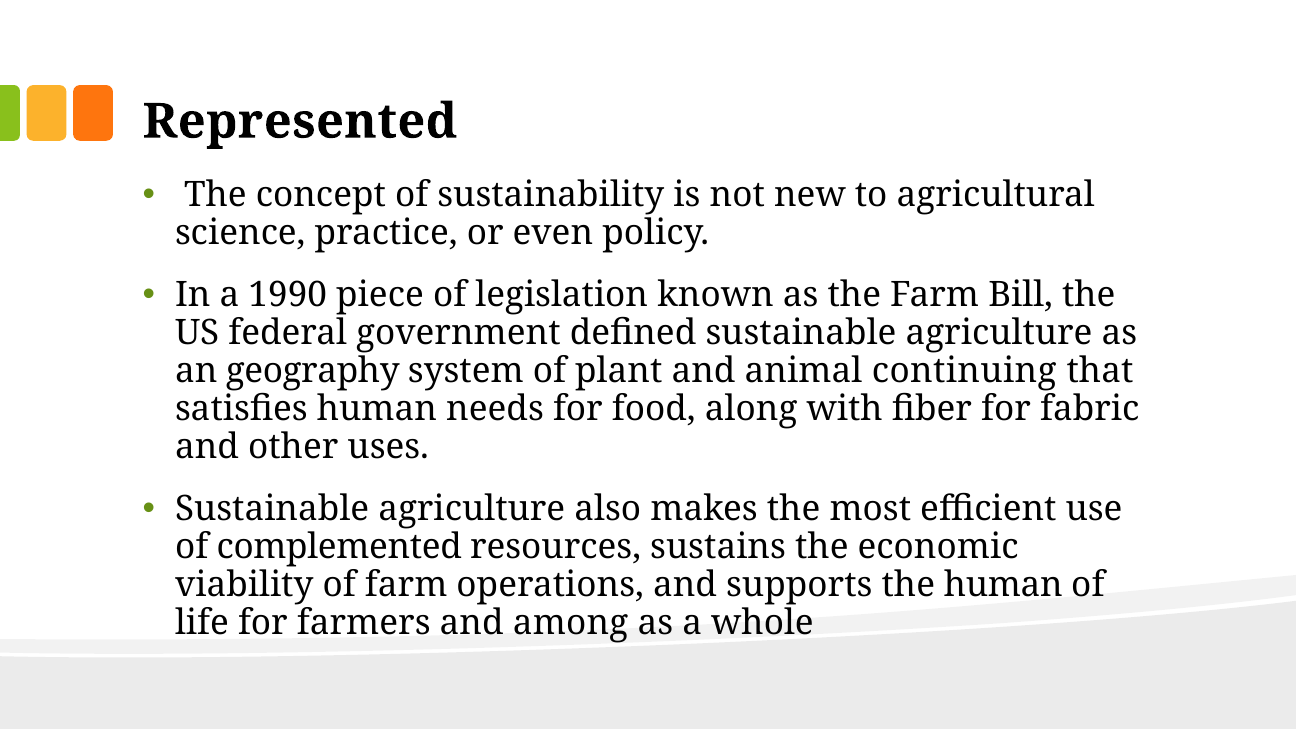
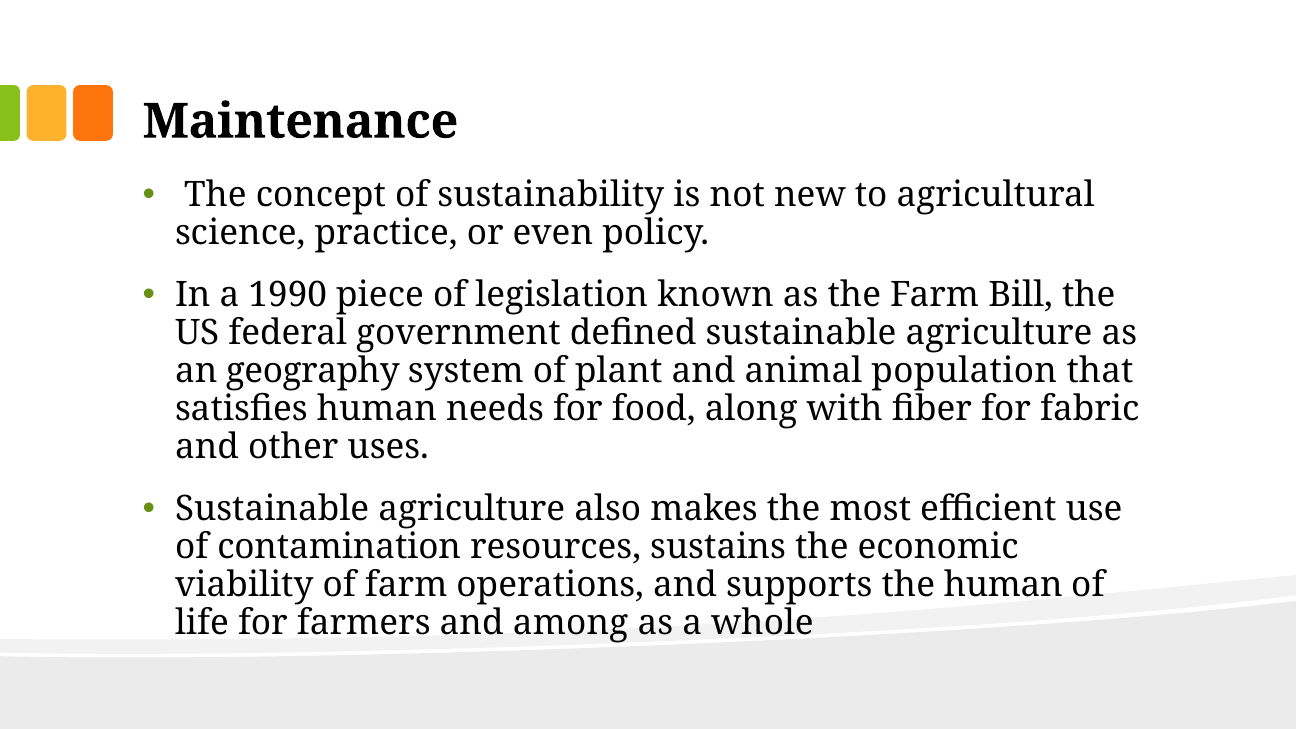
Represented: Represented -> Maintenance (300, 122)
continuing: continuing -> population (964, 371)
complemented: complemented -> contamination (339, 547)
